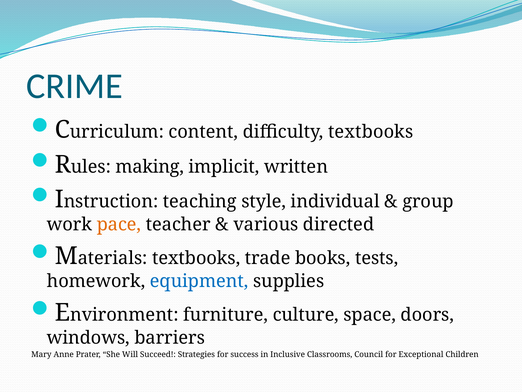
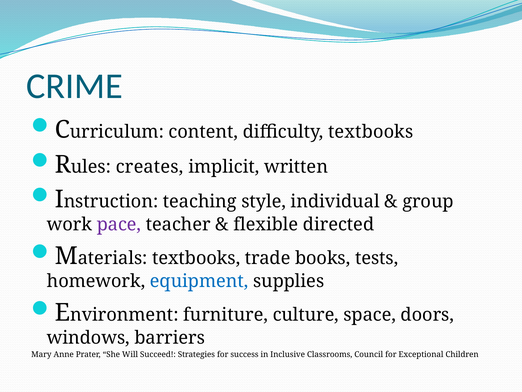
making: making -> creates (150, 167)
pace colour: orange -> purple (119, 224)
various: various -> flexible (266, 224)
